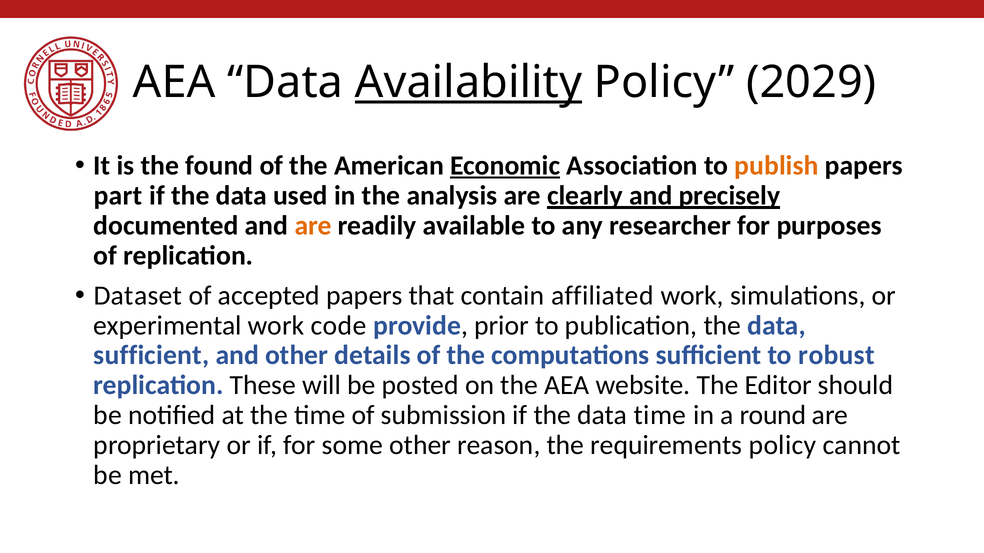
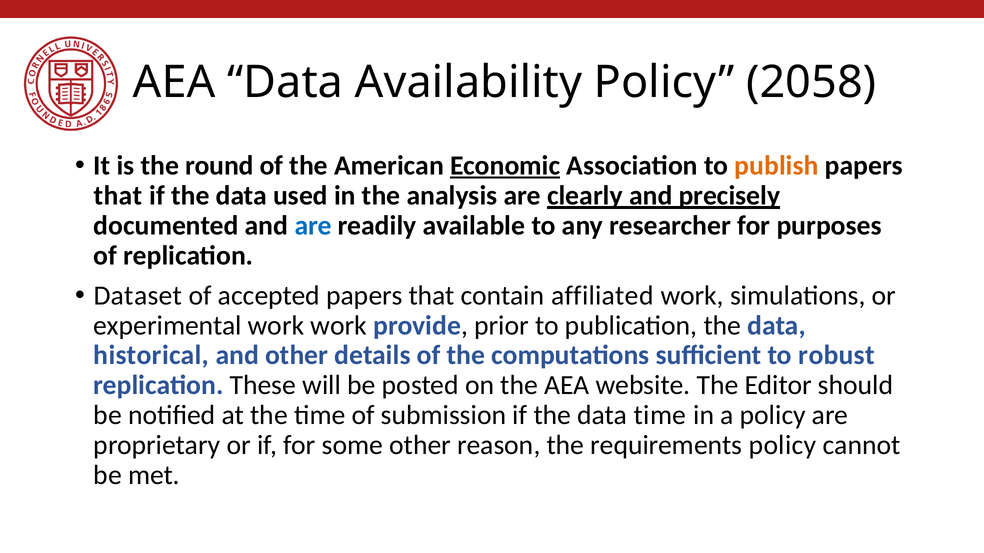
Availability underline: present -> none (469, 83)
2029: 2029 -> 2058 (811, 83)
found: found -> round (219, 166)
part: part -> that (118, 196)
are colour: orange -> blue (313, 226)
work code: code -> work (339, 326)
sufficient: sufficient -> historical (151, 356)
a round: round -> policy (773, 415)
